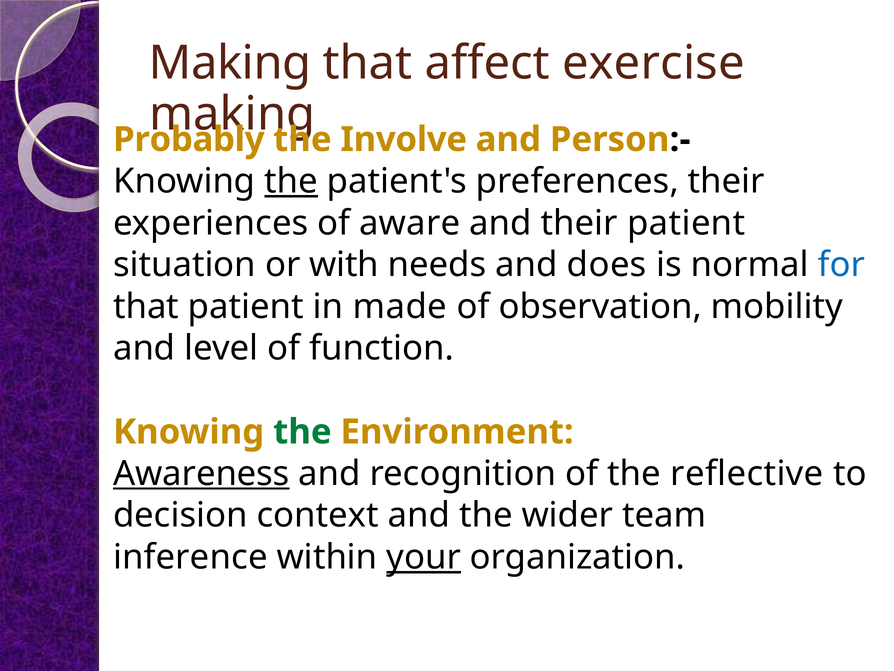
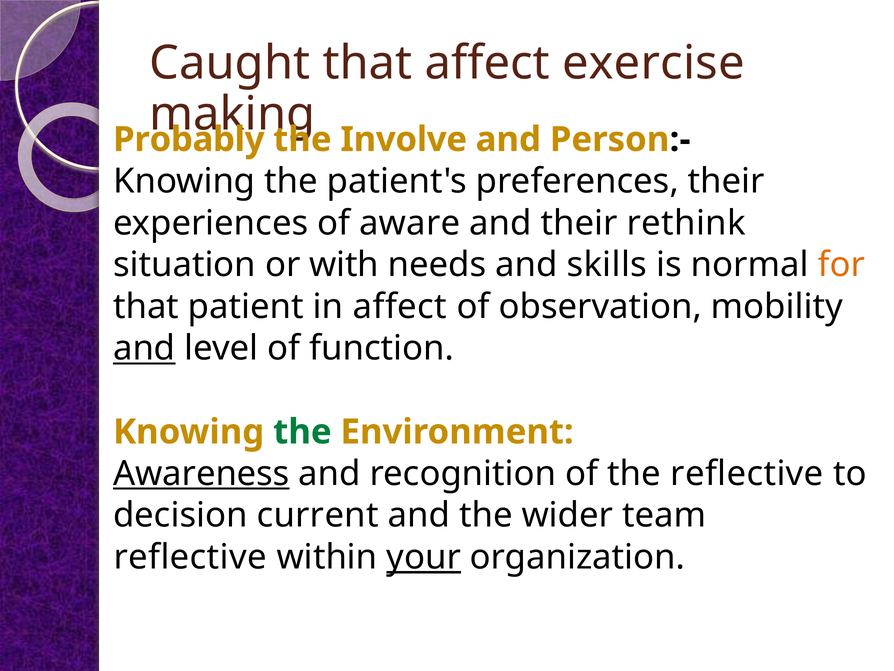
Making: Making -> Caught (230, 63)
the underline: present -> none (291, 181)
their patient: patient -> rethink (686, 223)
does: does -> skills (607, 265)
for colour: blue -> orange (841, 265)
in made: made -> affect (400, 306)
and underline: none -> present (144, 348)
context: context -> current (318, 515)
inference: inference -> reflective (190, 557)
